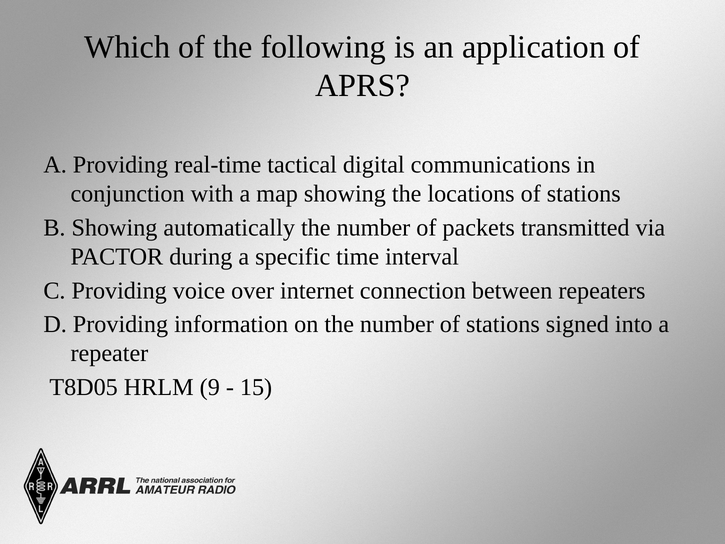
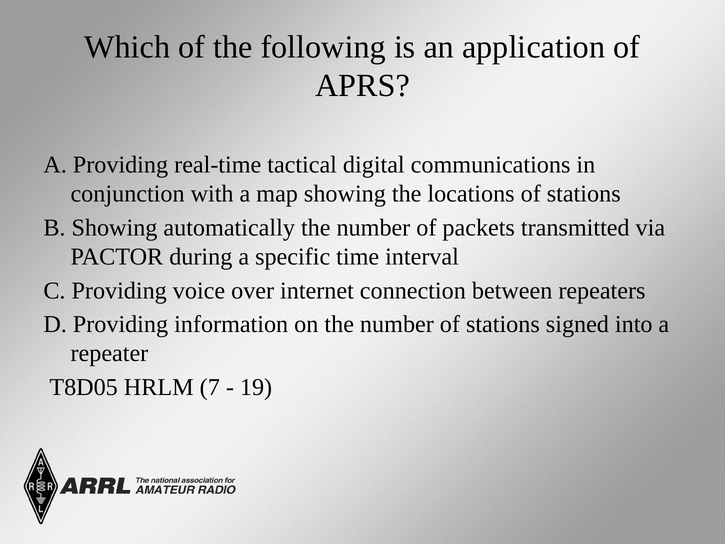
9: 9 -> 7 (210, 387)
15: 15 -> 19 (256, 387)
